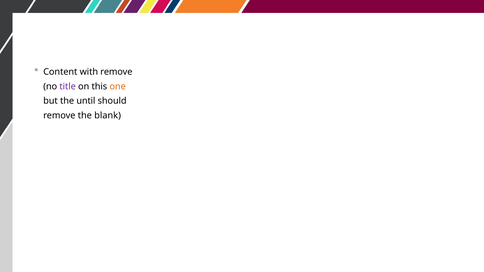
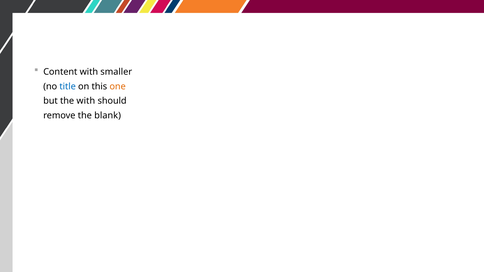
with remove: remove -> smaller (116, 72)
title colour: purple -> blue (68, 86)
the until: until -> with (86, 101)
